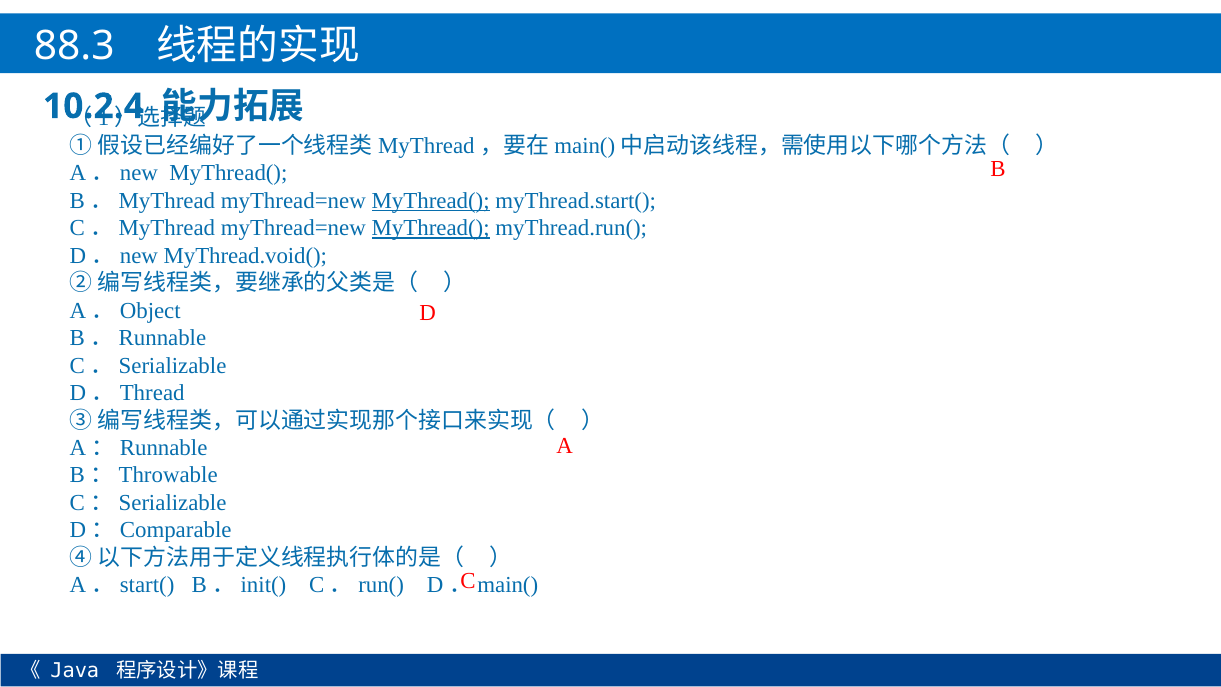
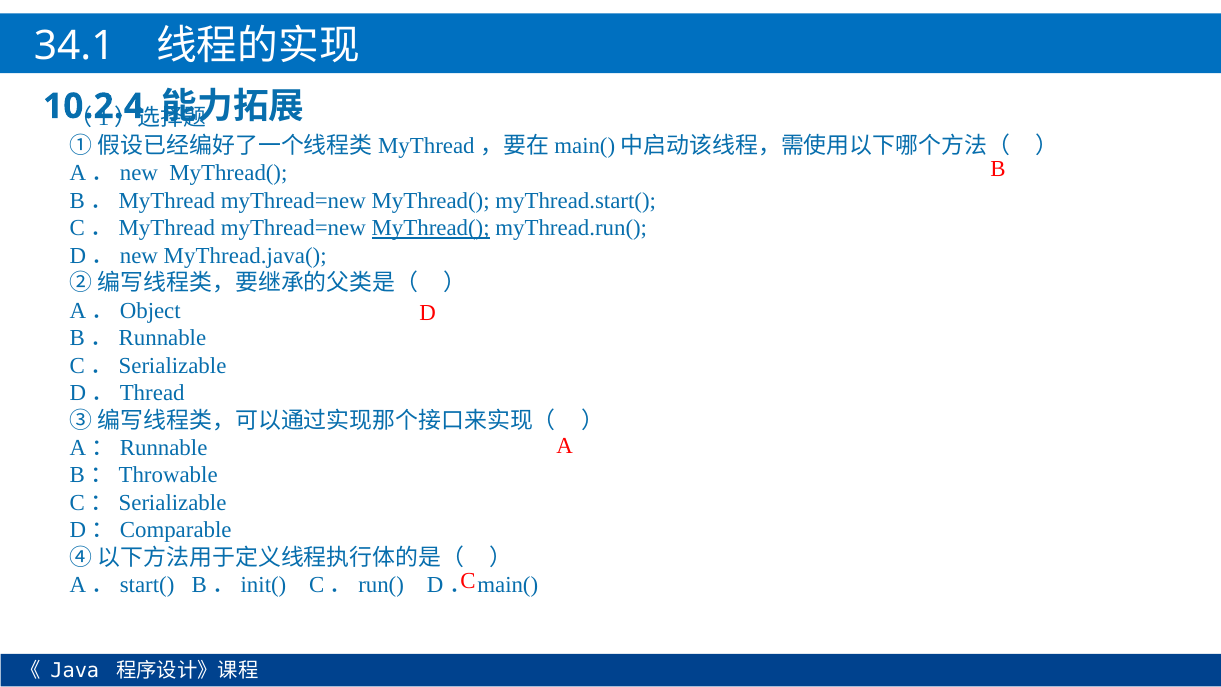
88.3: 88.3 -> 34.1 (74, 46)
MyThread( underline: present -> none (431, 201)
MyThread.void(: MyThread.void( -> MyThread.java( (245, 256)
